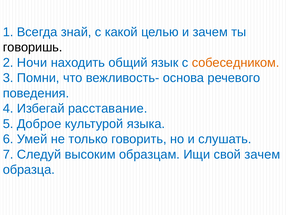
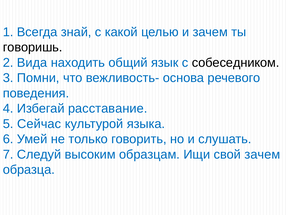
Ночи: Ночи -> Вида (32, 62)
собеседником colour: orange -> black (236, 62)
Доброе: Доброе -> Сейчас (39, 124)
